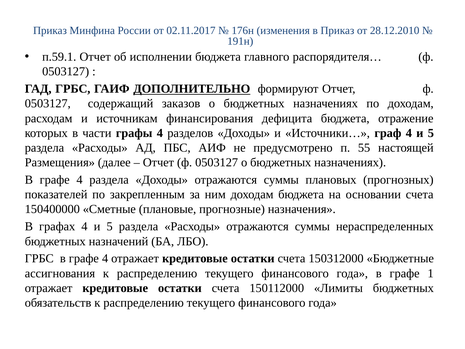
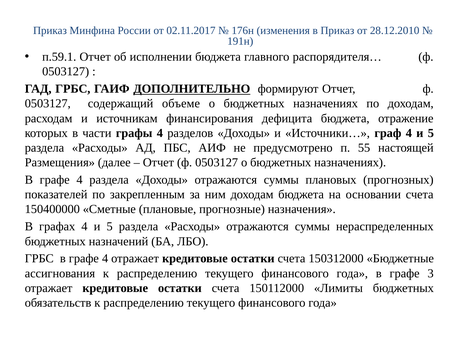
заказов: заказов -> объеме (181, 103)
1: 1 -> 3 (431, 273)
